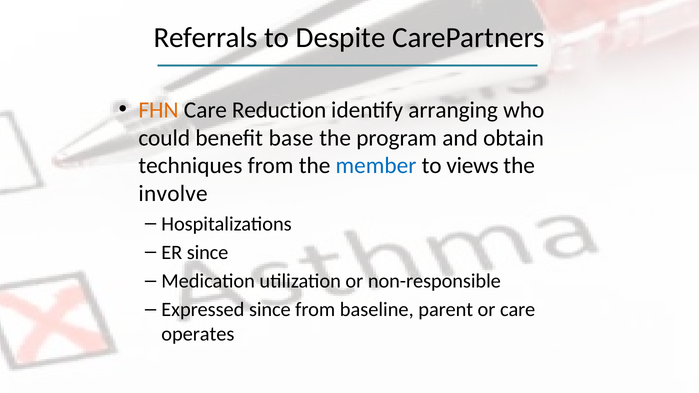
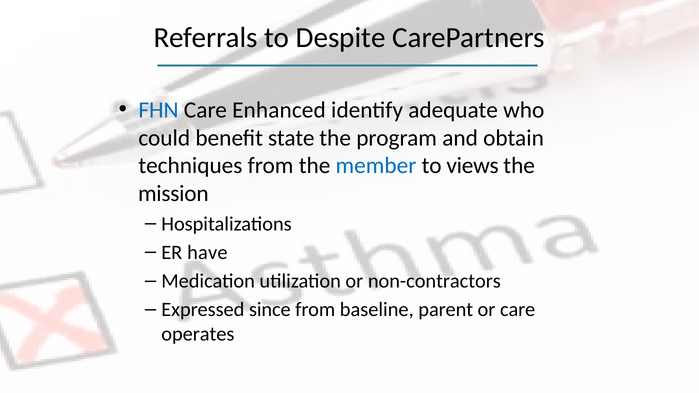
FHN colour: orange -> blue (159, 110)
Reduction: Reduction -> Enhanced (279, 110)
arranging: arranging -> adequate (453, 110)
base: base -> state (291, 138)
involve: involve -> mission (173, 194)
ER since: since -> have (207, 252)
non-responsible: non-responsible -> non-contractors (434, 281)
